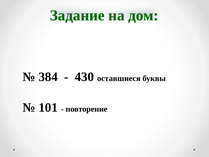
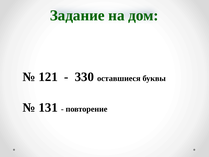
384: 384 -> 121 (48, 77)
430: 430 -> 330 (84, 77)
101: 101 -> 131 (48, 107)
